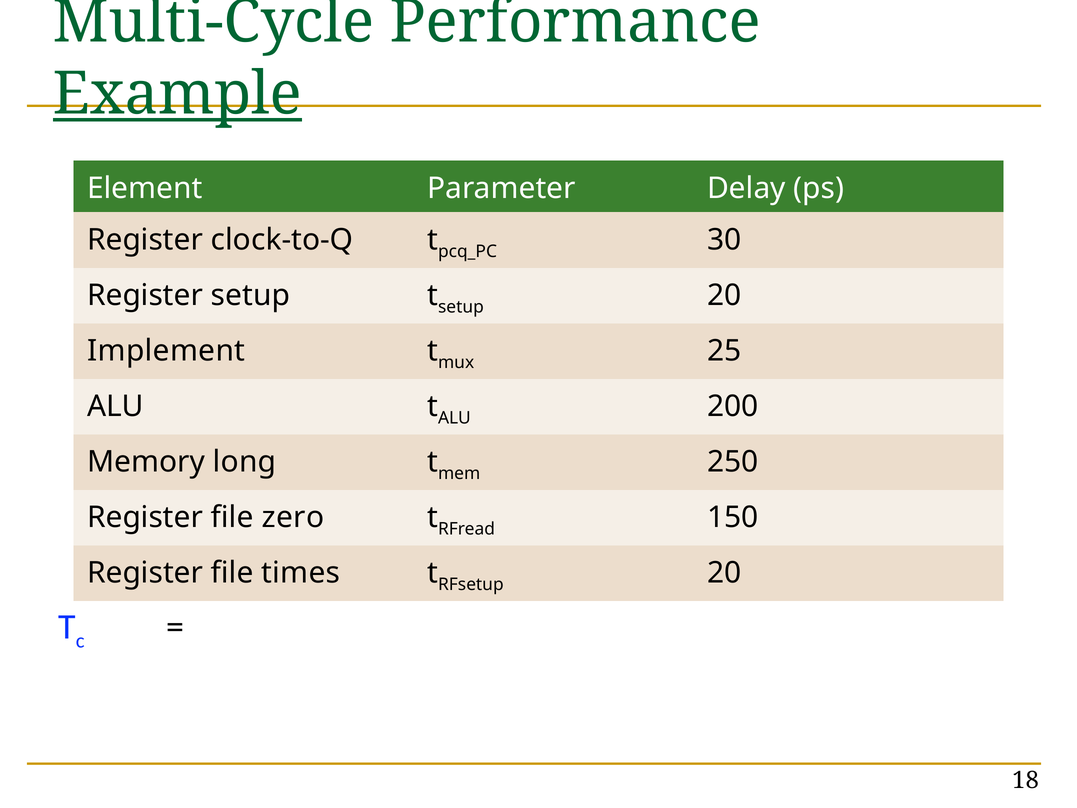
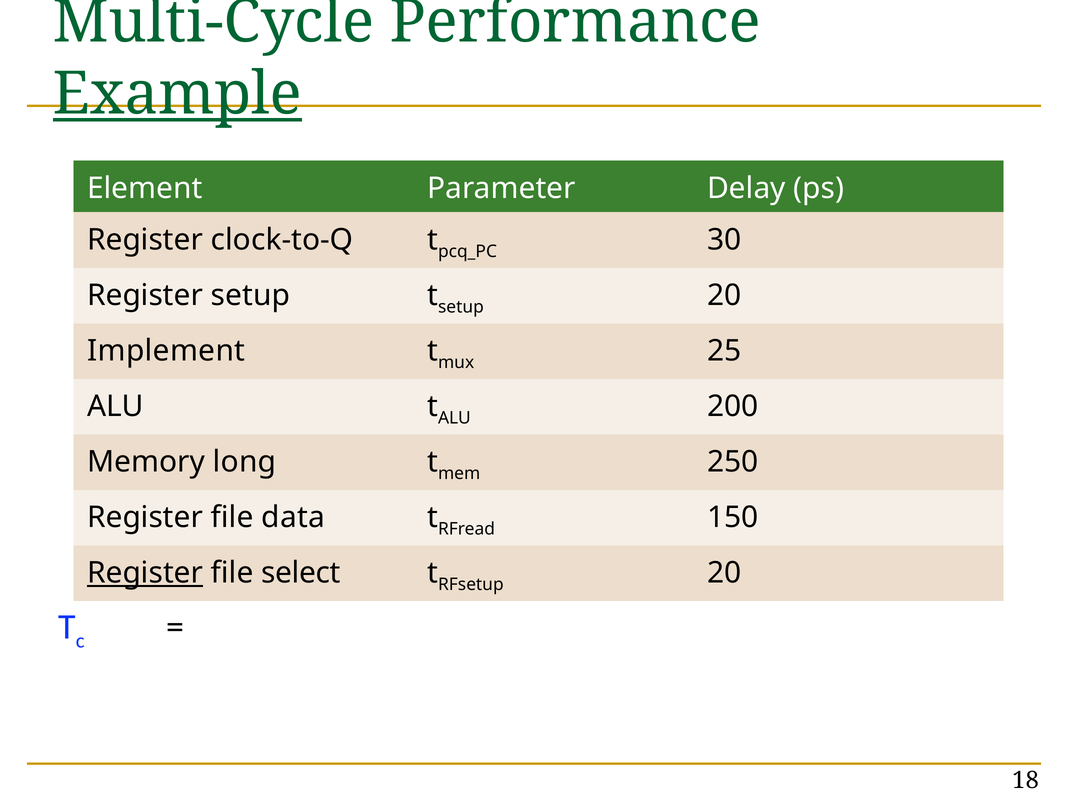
zero: zero -> data (293, 517)
Register underline: none -> present (145, 573)
times: times -> select (301, 573)
